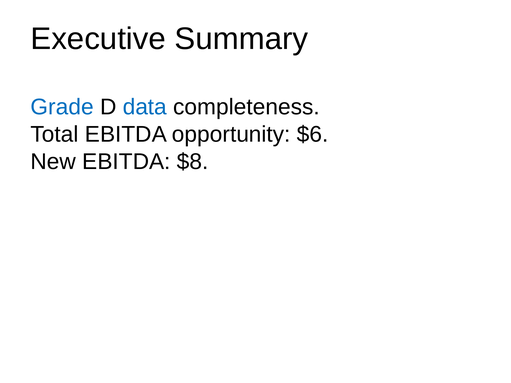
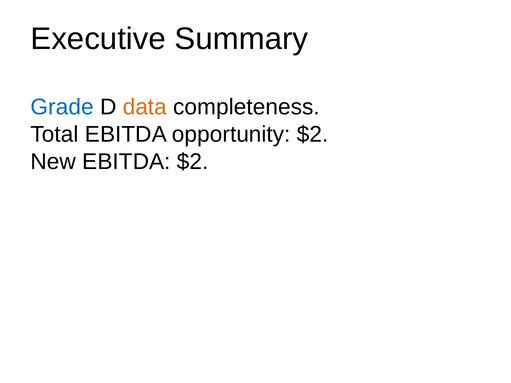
data colour: blue -> orange (145, 107)
opportunity $6: $6 -> $2 (313, 134)
EBITDA $8: $8 -> $2 (193, 162)
